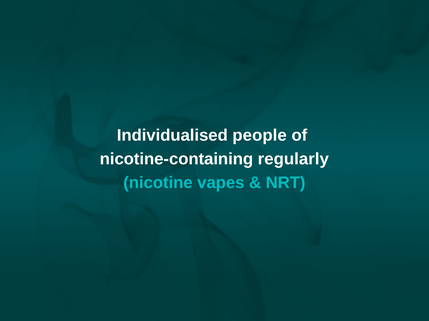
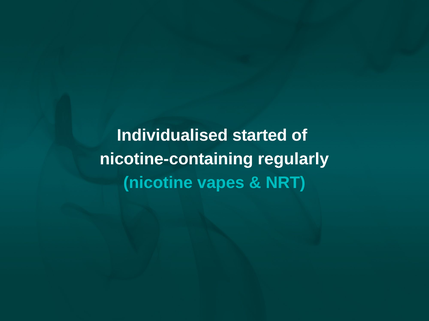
people: people -> started (260, 136)
